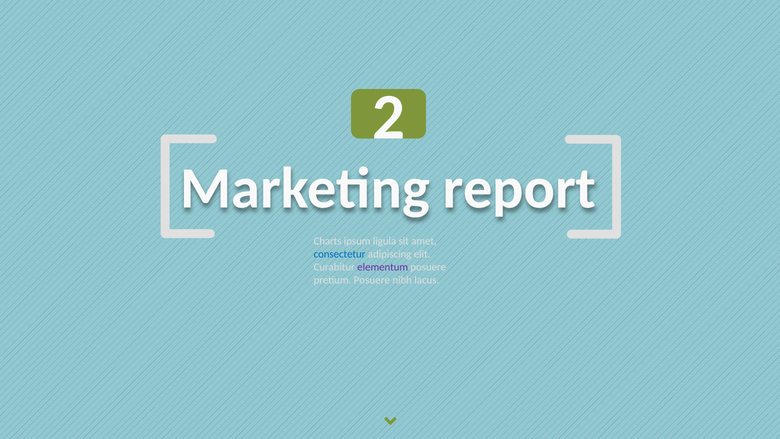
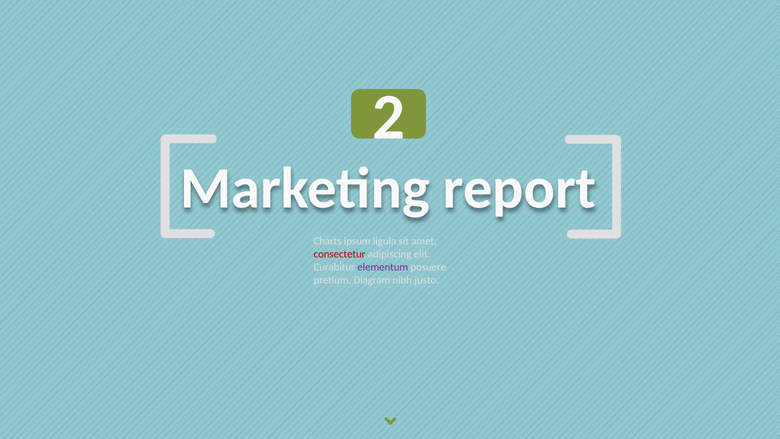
consectetur colour: blue -> red (340, 254)
pretium Posuere: Posuere -> Diagram (372, 280)
lacus: lacus -> justo (427, 280)
